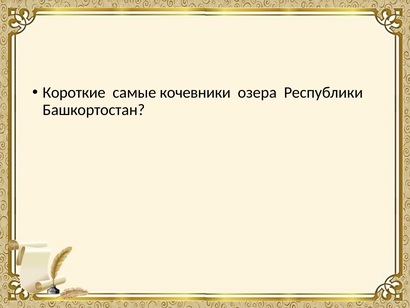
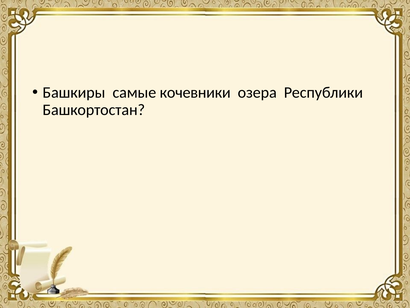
Короткие: Короткие -> Башкиры (74, 92)
